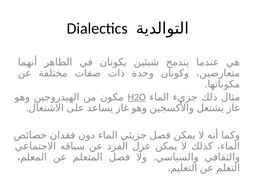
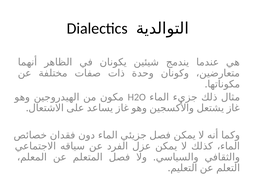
H2O underline: present -> none (137, 97)
